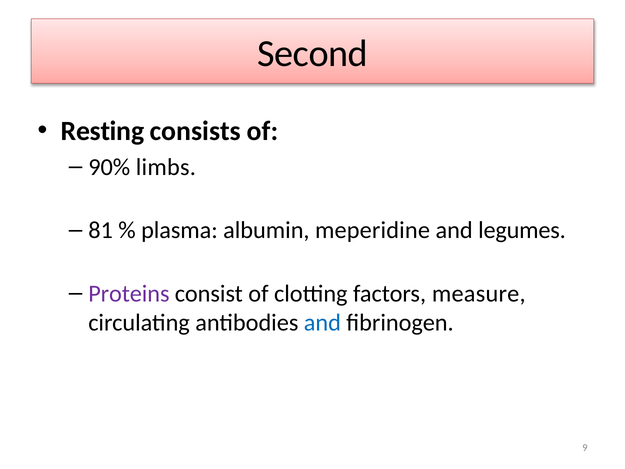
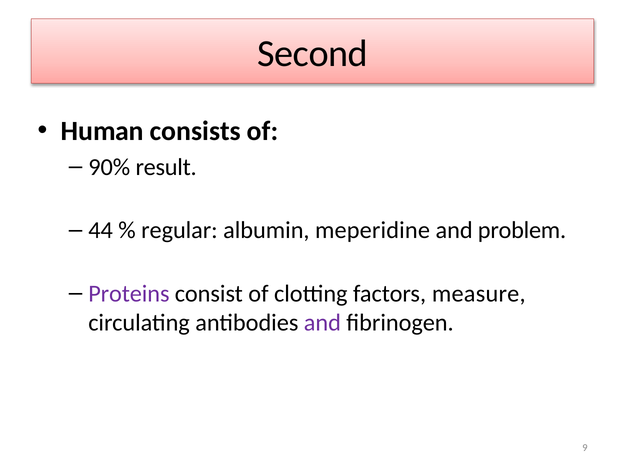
Resting: Resting -> Human (102, 131)
limbs: limbs -> result (166, 167)
81: 81 -> 44 (101, 230)
plasma: plasma -> regular (179, 230)
legumes: legumes -> problem (522, 230)
and colour: blue -> purple (322, 323)
